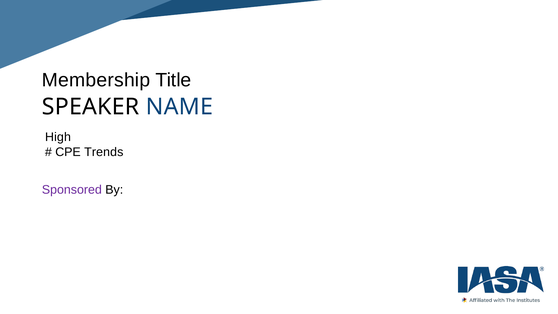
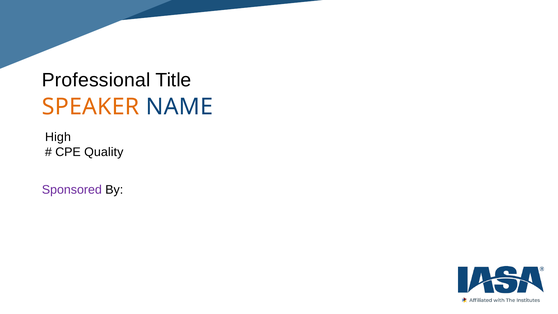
Membership: Membership -> Professional (96, 80)
SPEAKER colour: black -> orange (91, 107)
Trends: Trends -> Quality (104, 152)
